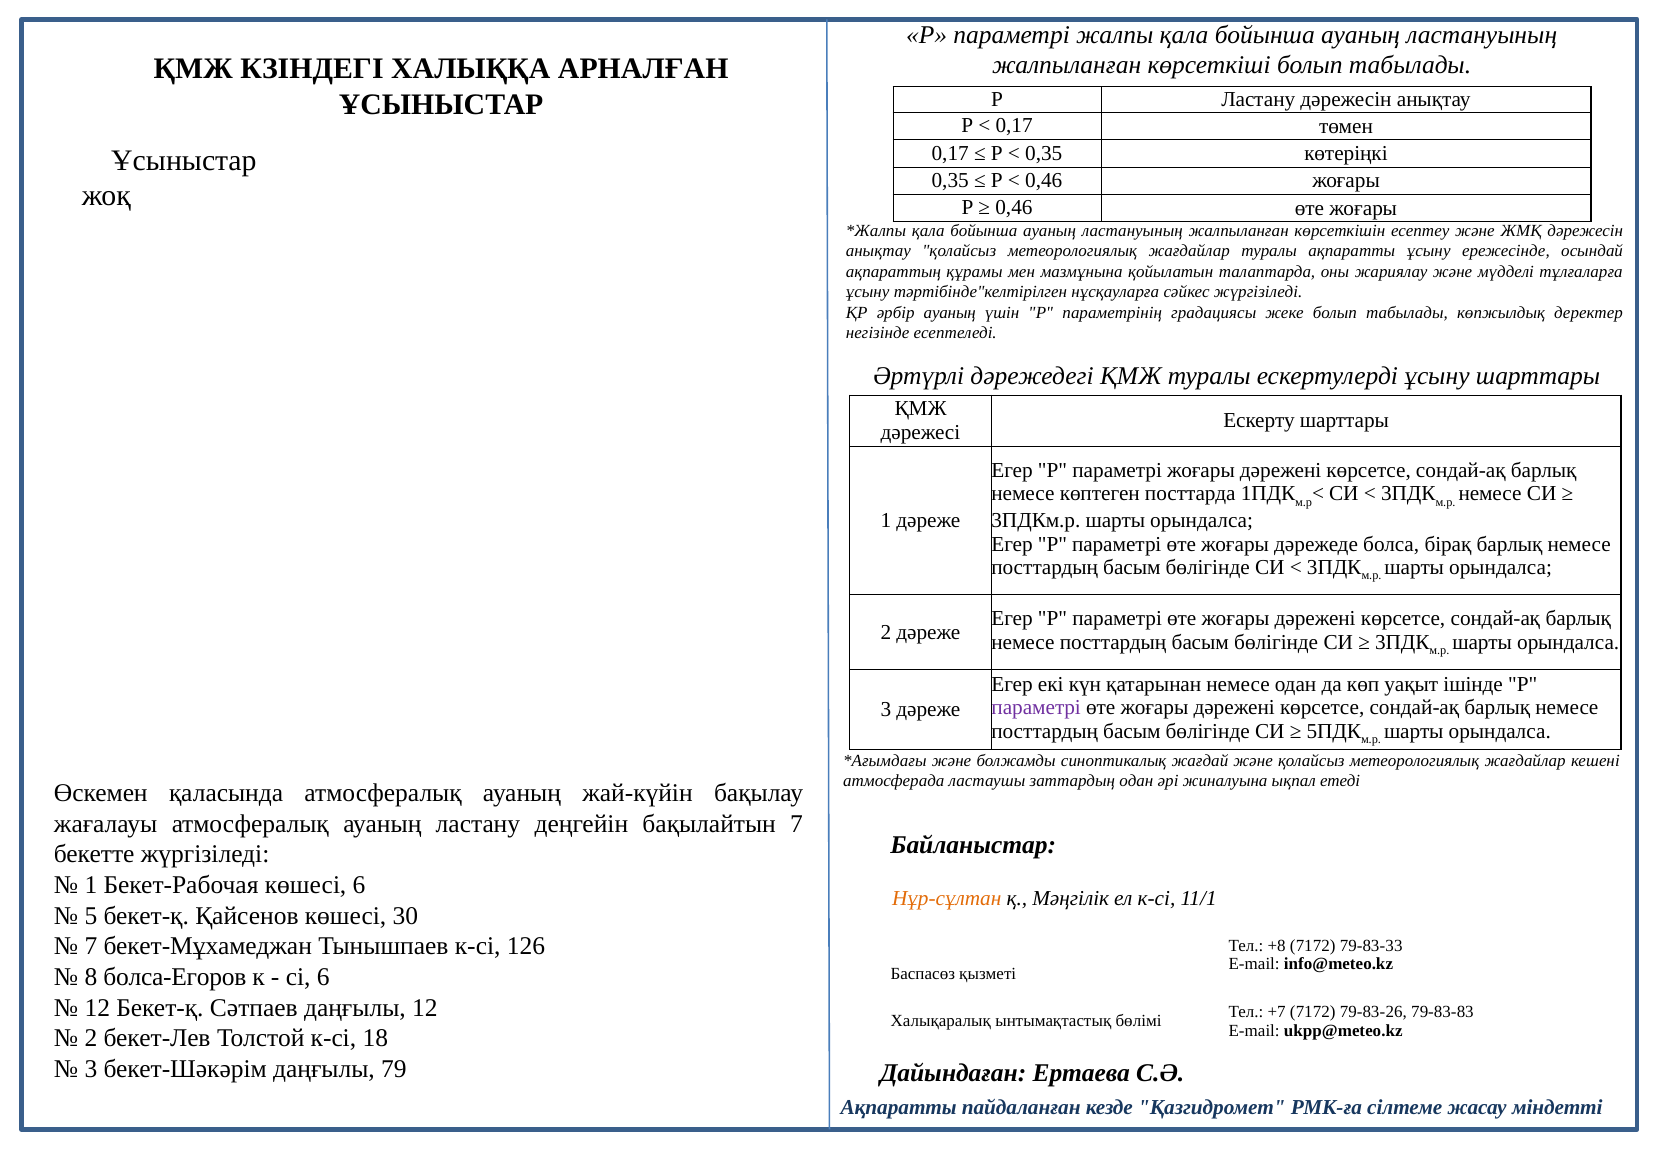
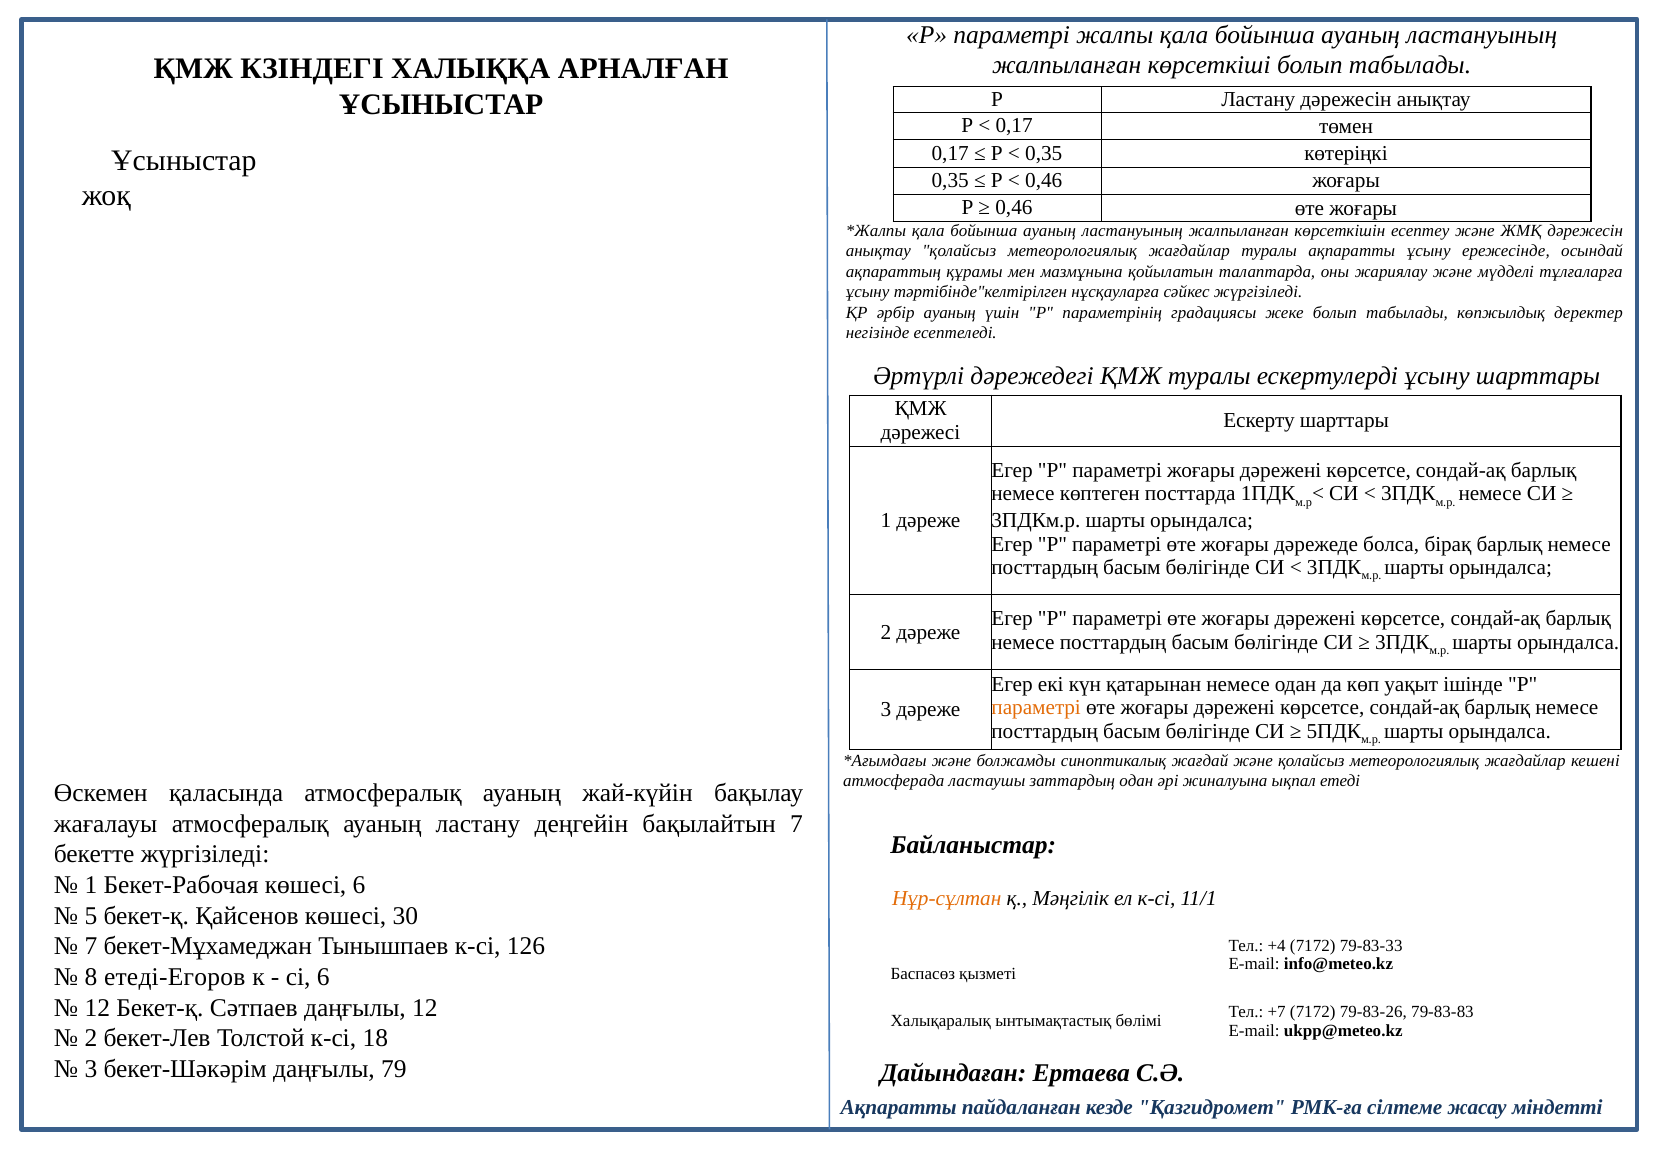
параметрі colour: purple -> orange (1036, 708)
+8: +8 -> +4 (1277, 945)
болса-Егоров: болса-Егоров -> етеді-Егоров (175, 977)
